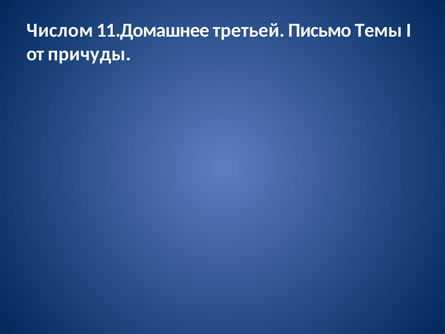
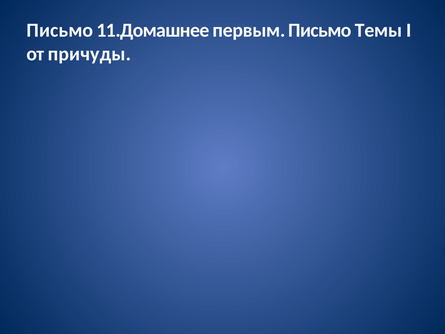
Числом: Числом -> Письмо (60, 30)
третьей: третьей -> первым (249, 30)
